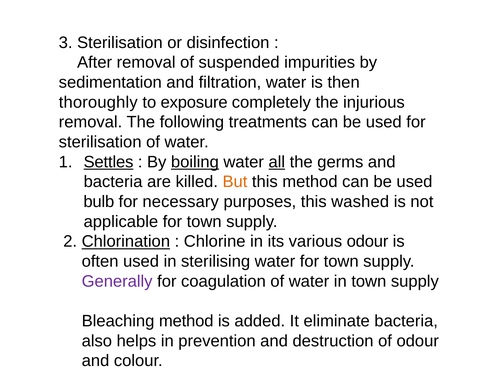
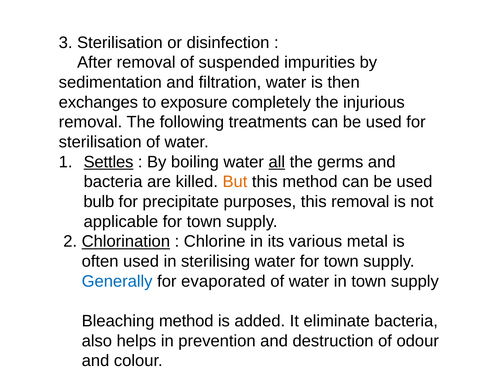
thoroughly: thoroughly -> exchanges (98, 102)
boiling underline: present -> none (195, 162)
necessary: necessary -> precipitate (181, 202)
this washed: washed -> removal (360, 202)
various odour: odour -> metal (367, 241)
Generally colour: purple -> blue (117, 281)
coagulation: coagulation -> evaporated (223, 281)
